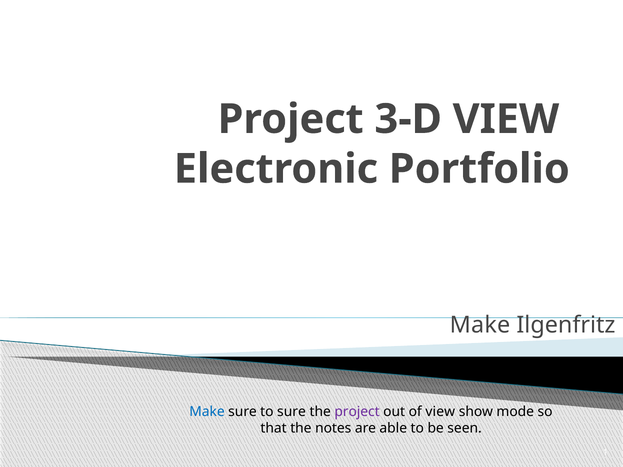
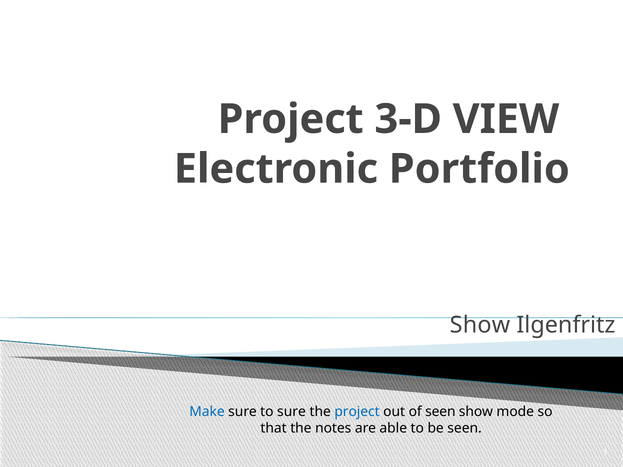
Make: Make -> Show (480, 325)
project colour: purple -> blue (357, 412)
of view: view -> seen (440, 412)
